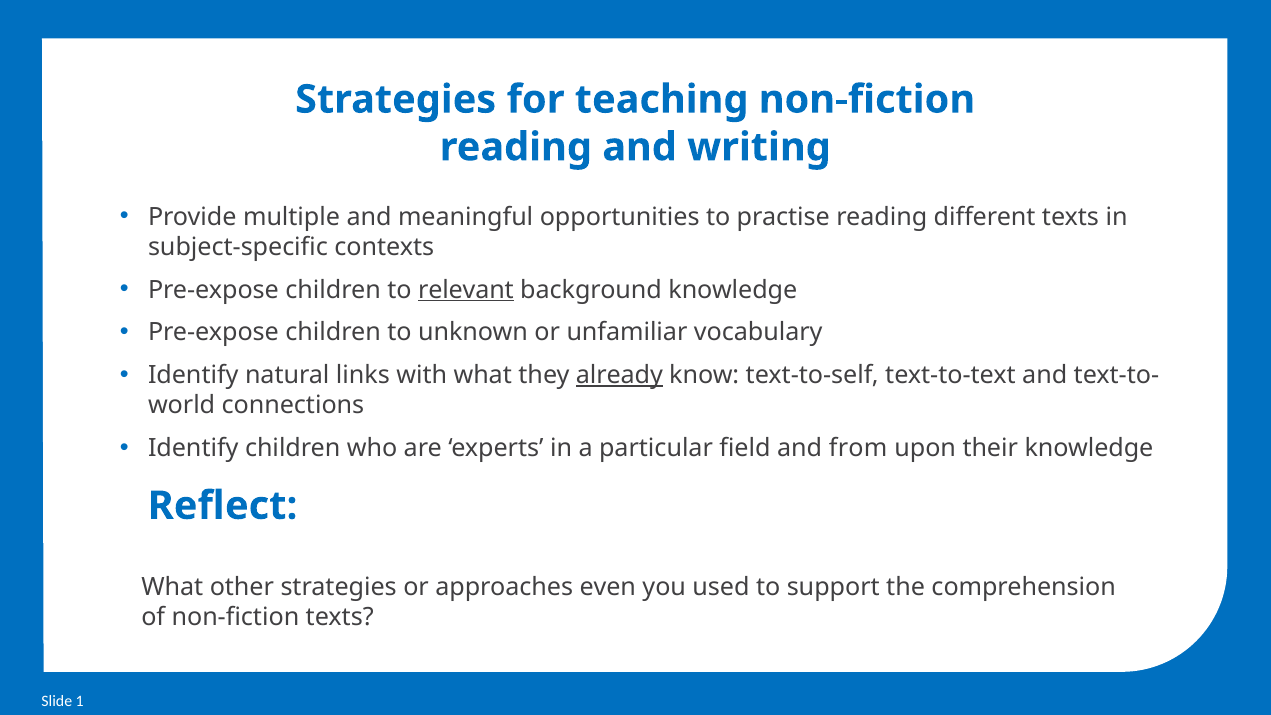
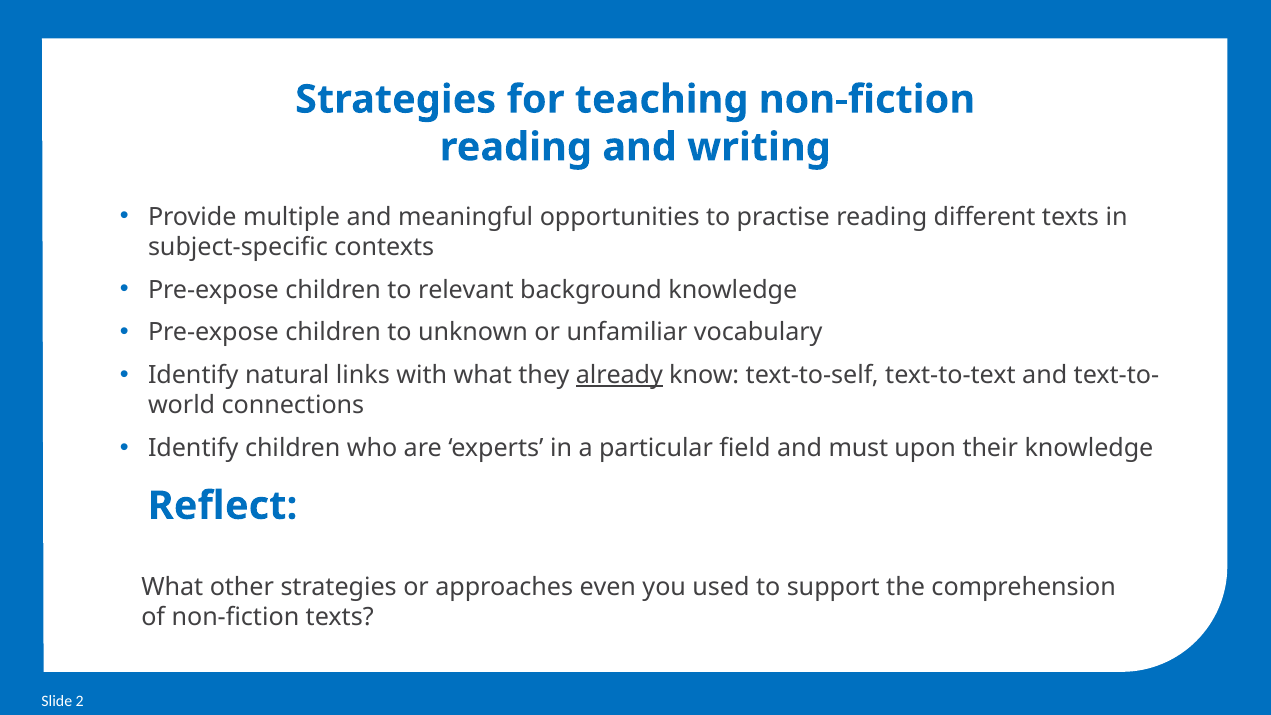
relevant underline: present -> none (466, 290)
from: from -> must (858, 448)
1: 1 -> 2 (80, 701)
